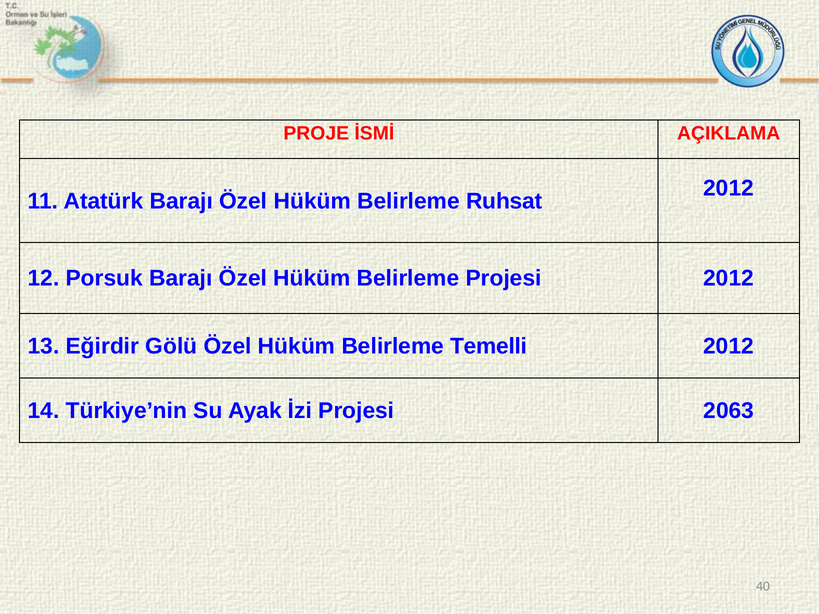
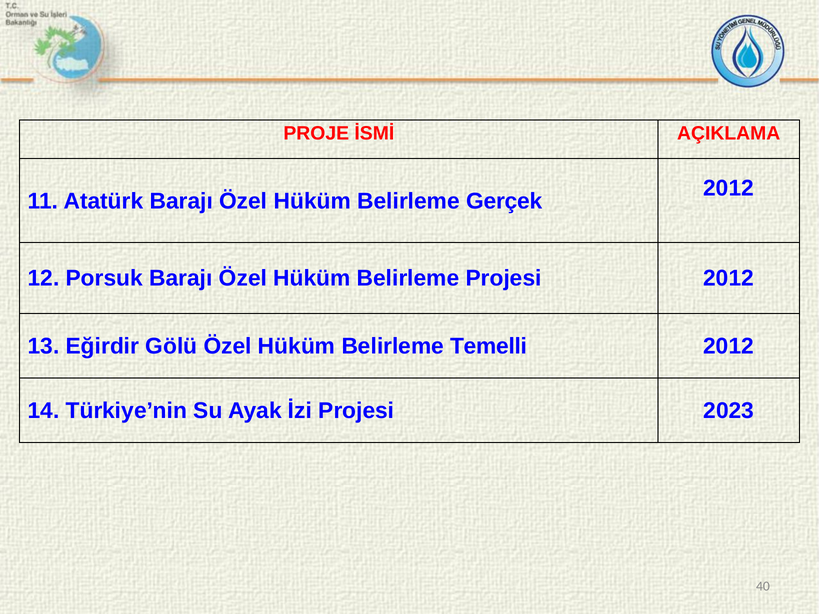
Ruhsat: Ruhsat -> Gerçek (504, 201)
2063: 2063 -> 2023 (729, 411)
